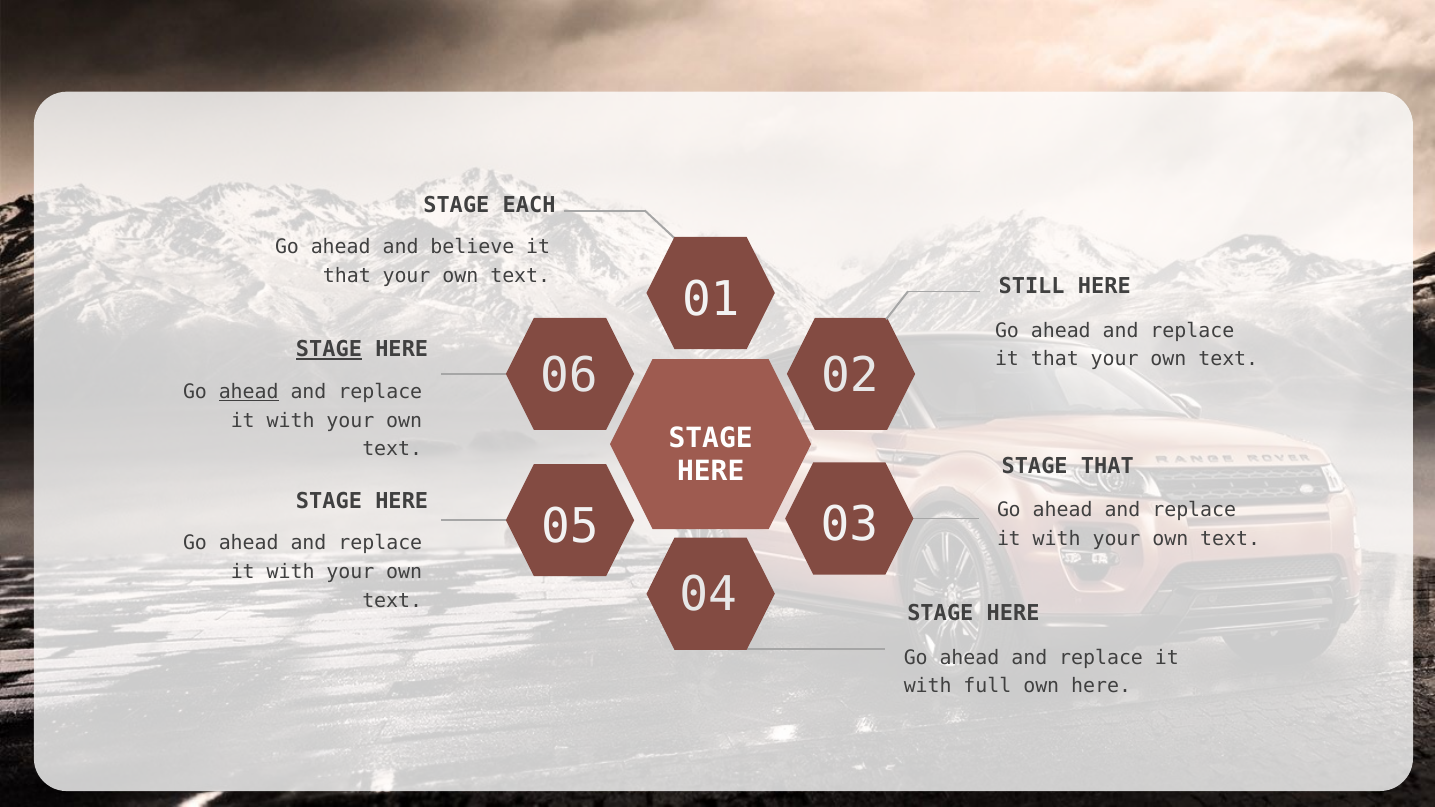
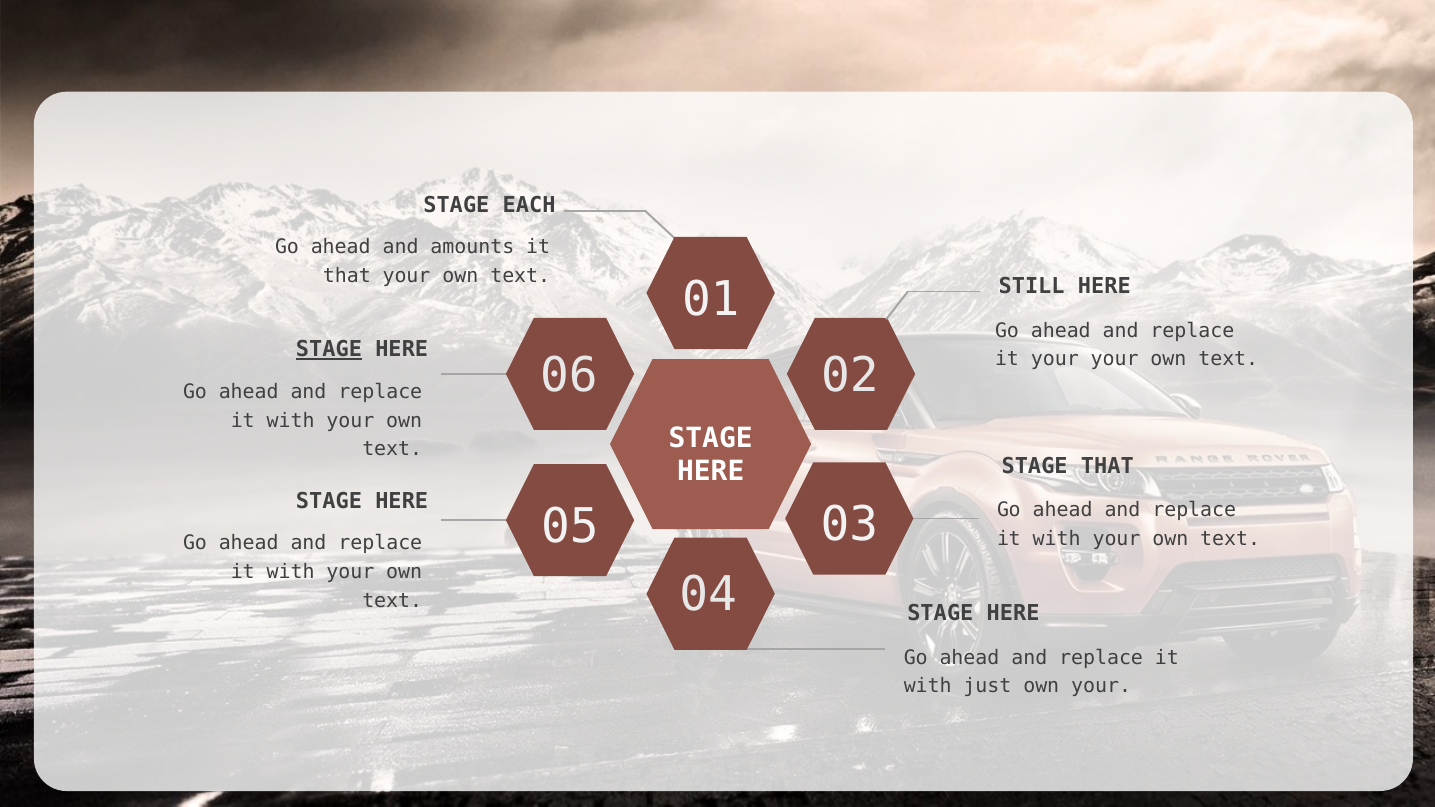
believe: believe -> amounts (472, 247)
that: that -> your (1055, 359)
ahead underline: present -> none (249, 392)
full: full -> just (987, 686)
own here: here -> your (1101, 686)
